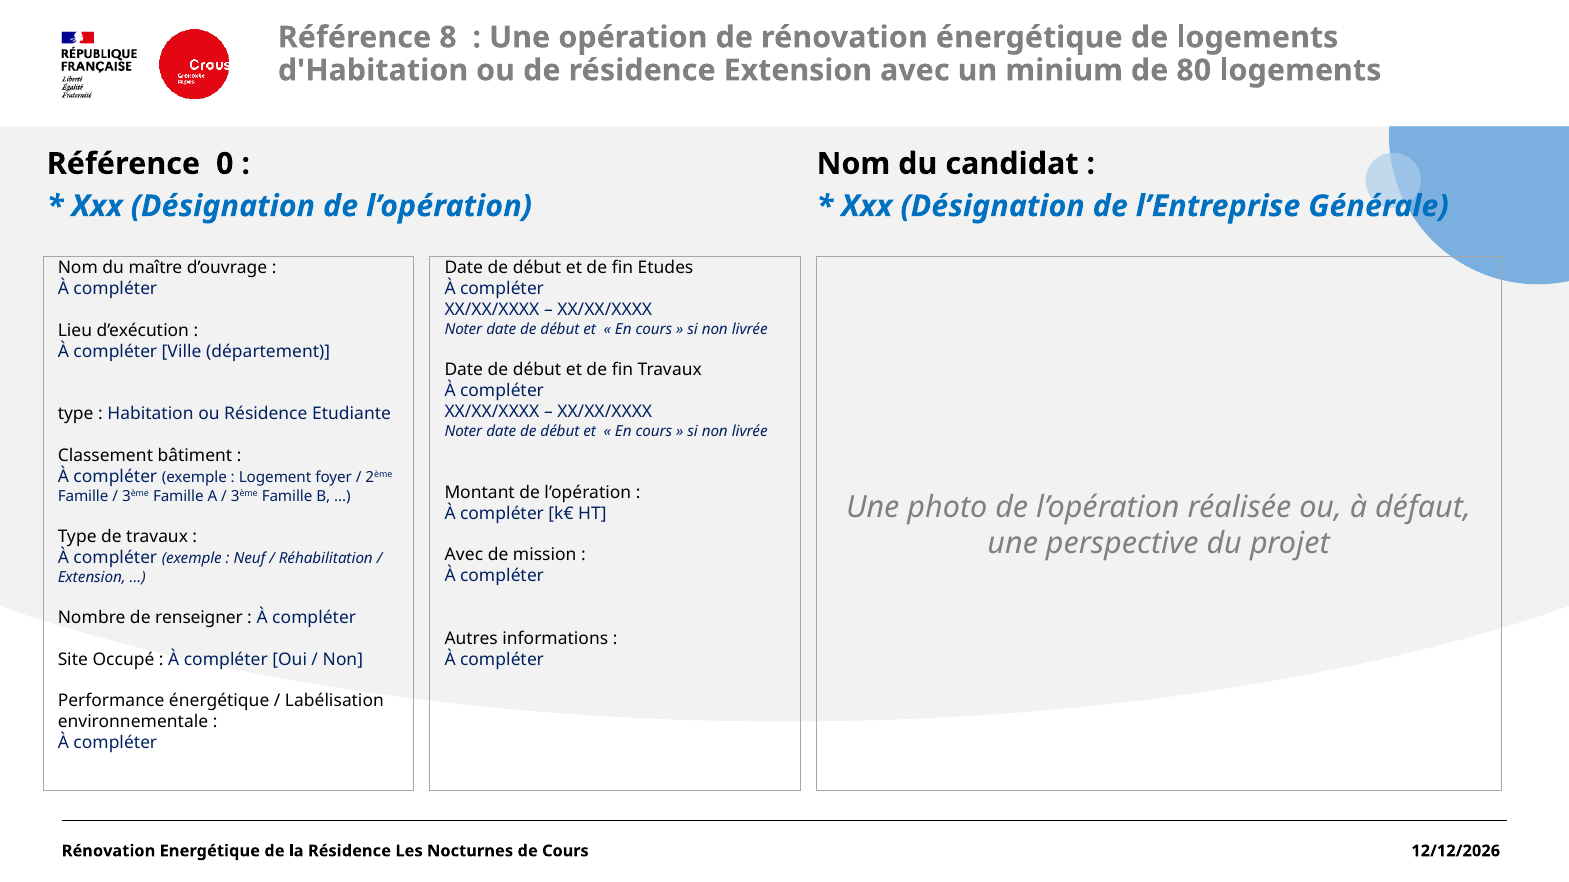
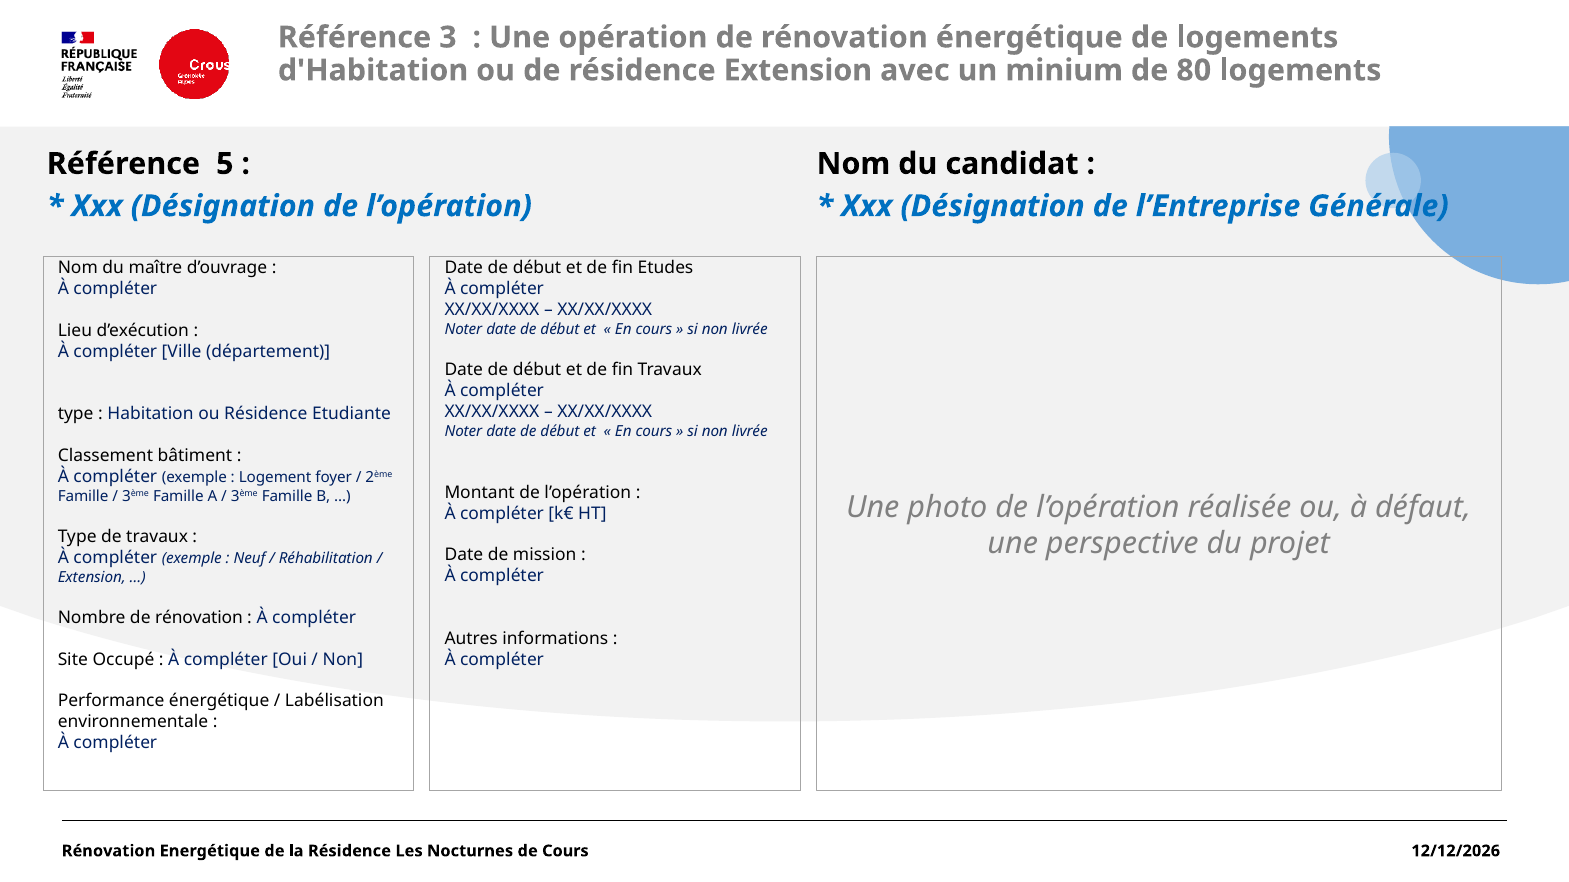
8: 8 -> 3 (448, 37)
0: 0 -> 5 (225, 164)
Avec: Avec -> Date (464, 555)
Nombre de renseigner: renseigner -> rénovation (199, 618)
